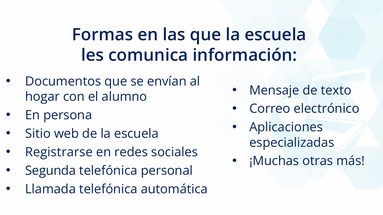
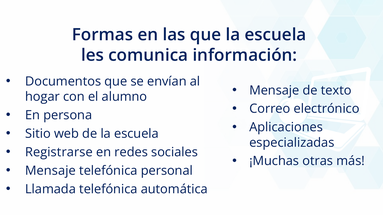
Segunda: Segunda -> Mensaje (50, 171)
